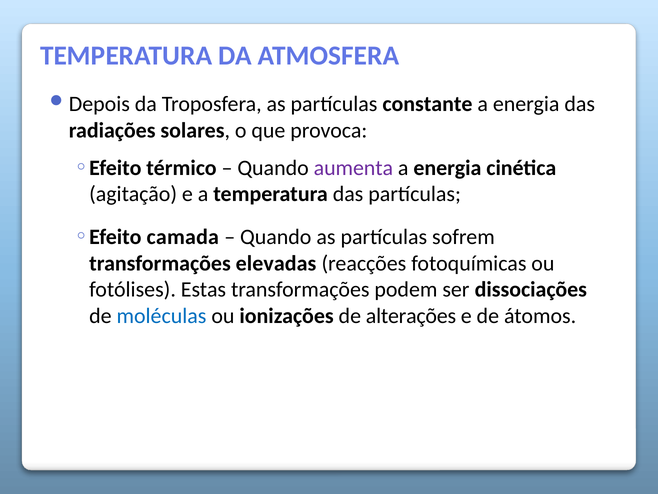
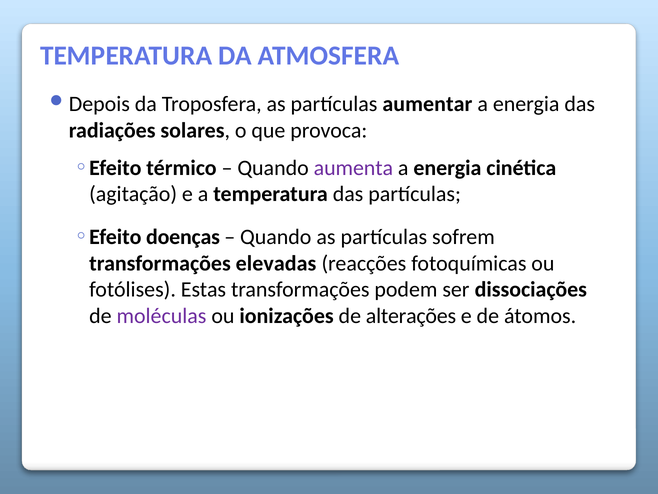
constante: constante -> aumentar (427, 104)
camada: camada -> doenças (183, 237)
moléculas colour: blue -> purple (161, 316)
